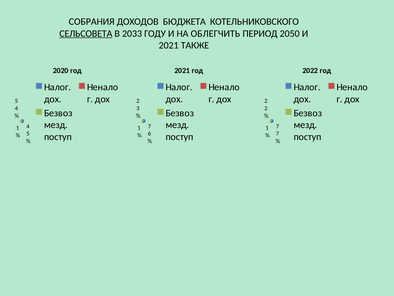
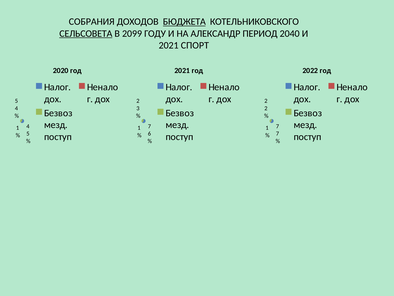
БЮДЖЕТА underline: none -> present (184, 22)
2033: 2033 -> 2099 (132, 33)
ОБЛЕГЧИТЬ: ОБЛЕГЧИТЬ -> АЛЕКСАНДР (215, 33)
2050: 2050 -> 2040 (290, 33)
ТАКЖЕ: ТАКЖЕ -> СПОРТ (195, 45)
